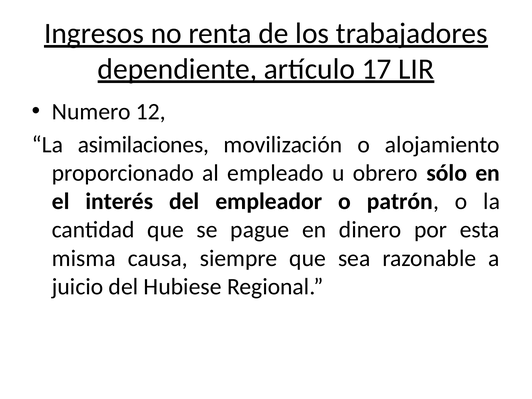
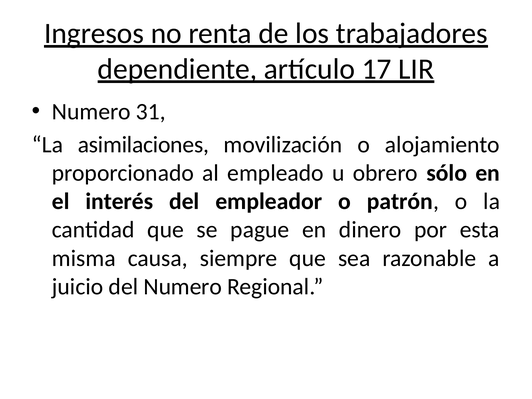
12: 12 -> 31 (151, 112)
del Hubiese: Hubiese -> Numero (183, 287)
